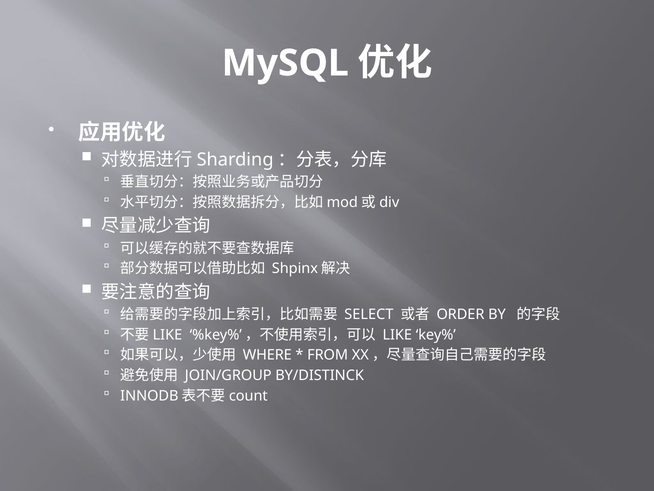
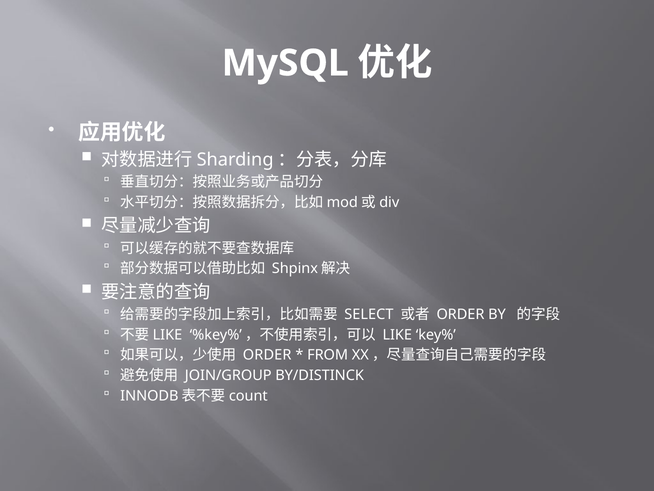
WHERE: WHERE -> ORDER (267, 355)
